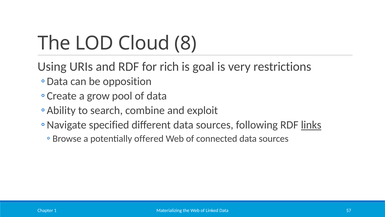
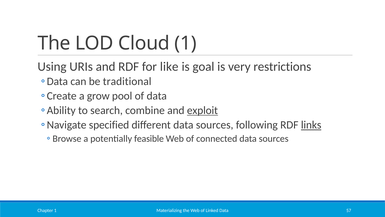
Cloud 8: 8 -> 1 (186, 43)
rich: rich -> like (169, 67)
opposition: opposition -> traditional (127, 81)
exploit underline: none -> present (202, 110)
offered: offered -> feasible (149, 138)
